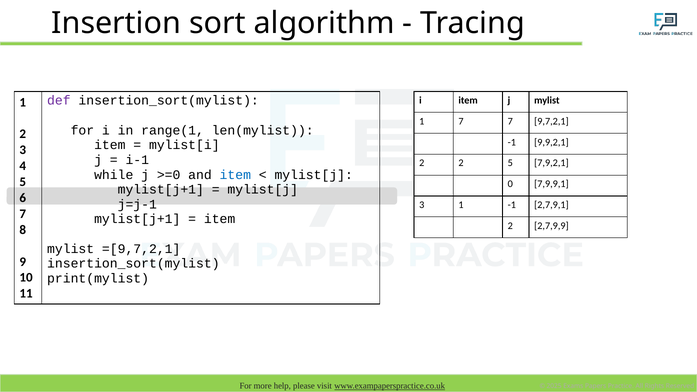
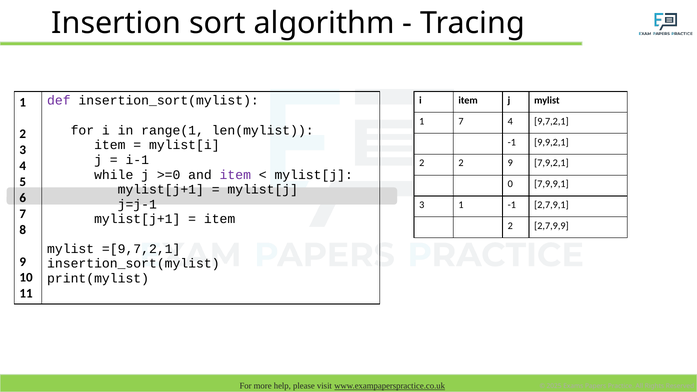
7 7: 7 -> 4 (510, 121)
2 5: 5 -> 9 (510, 163)
item colour: blue -> purple (235, 175)
